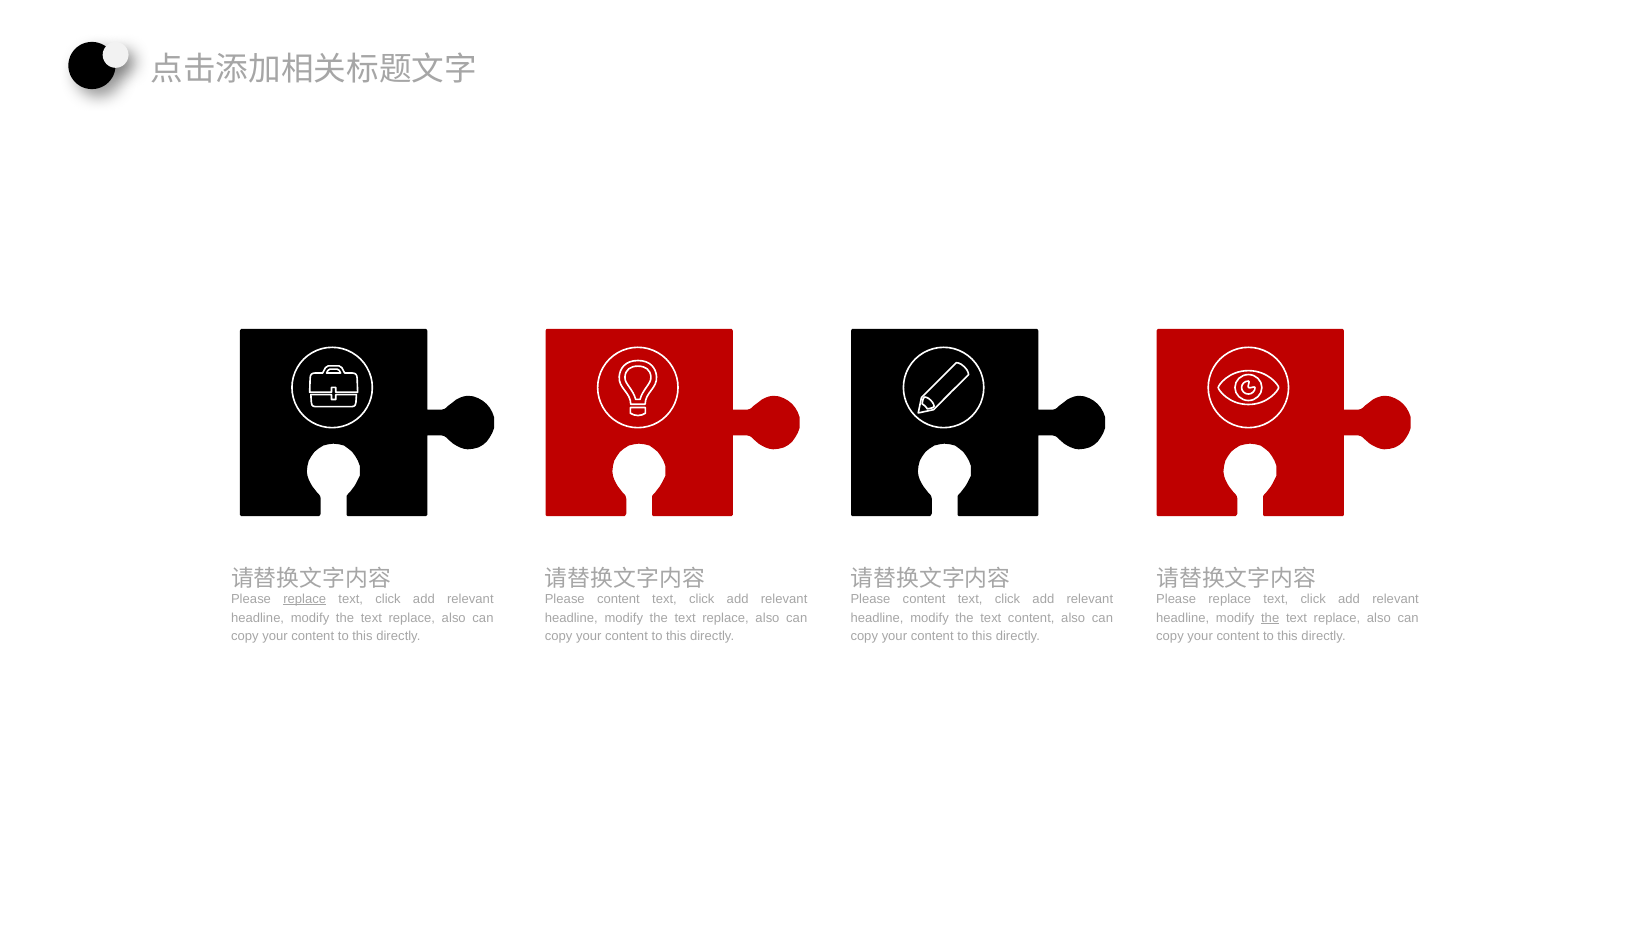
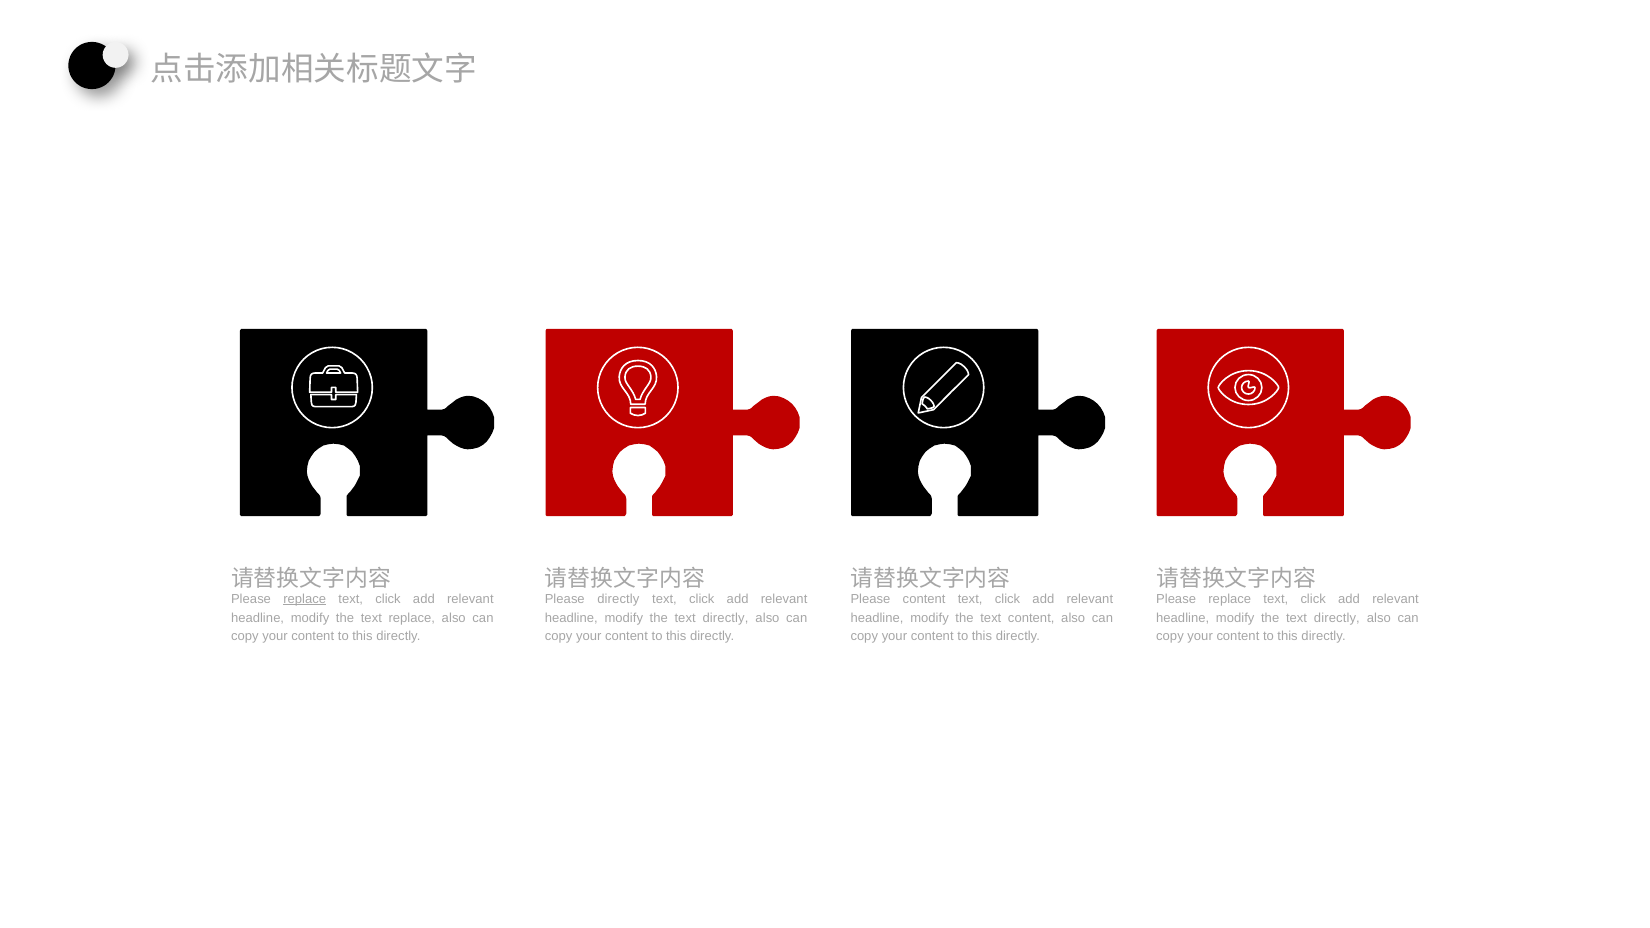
content: content -> directly (618, 599)
replace: replace -> directly (725, 618)
the underline: present -> none (1270, 618)
replace: replace -> directly (1337, 618)
